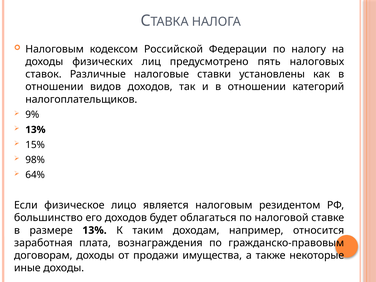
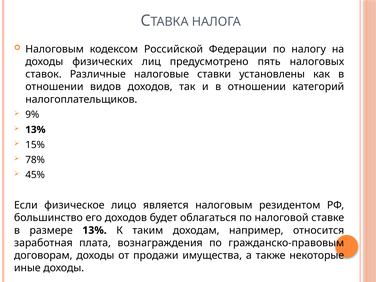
98%: 98% -> 78% (35, 160)
64%: 64% -> 45% (35, 175)
